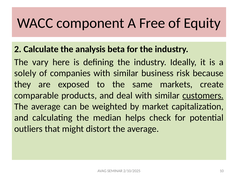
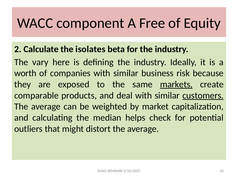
analysis: analysis -> isolates (90, 49)
solely: solely -> worth (25, 73)
markets underline: none -> present (176, 84)
